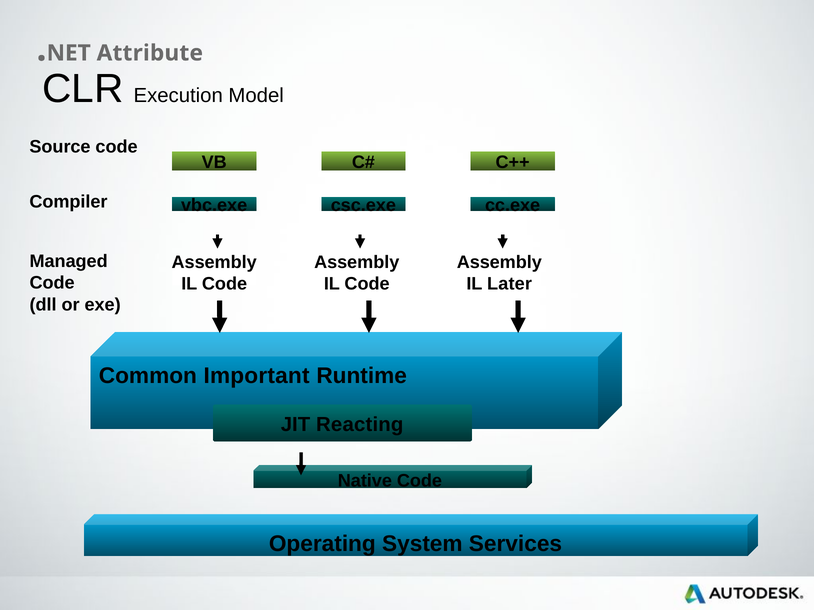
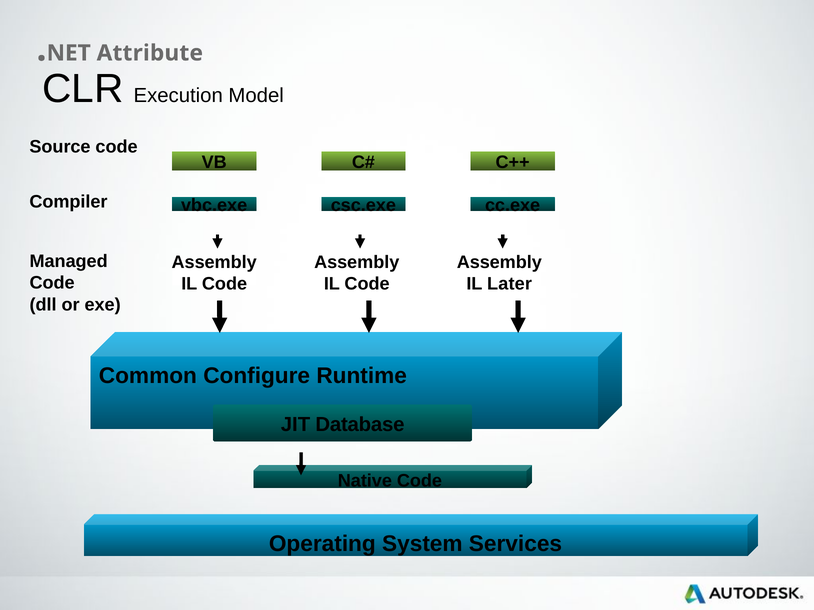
Important: Important -> Configure (257, 376)
Reacting: Reacting -> Database (360, 425)
